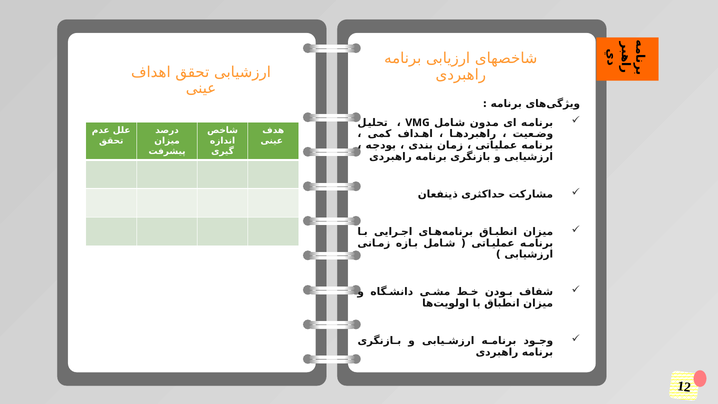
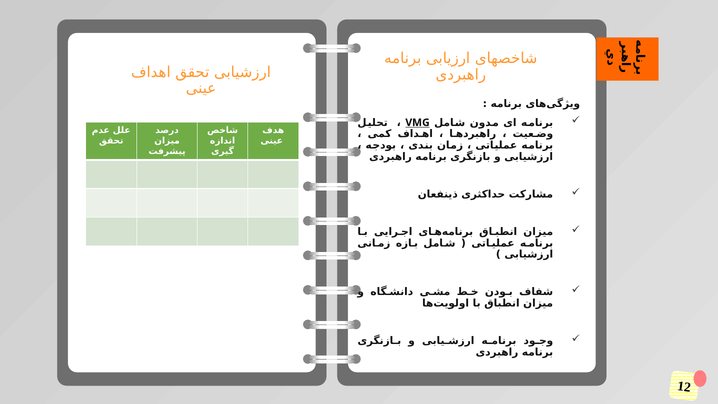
VMG underline: none -> present (417, 123)
